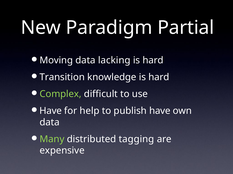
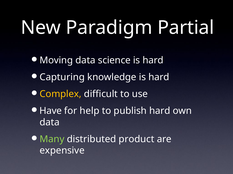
lacking: lacking -> science (114, 60)
Transition: Transition -> Capturing (62, 77)
Complex colour: light green -> yellow (61, 94)
publish have: have -> hard (160, 111)
tagging: tagging -> product (136, 140)
